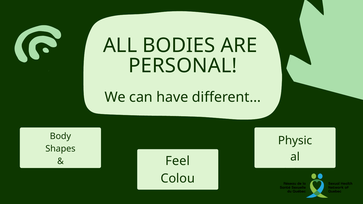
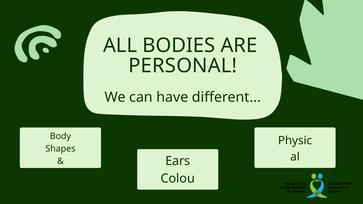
Feel: Feel -> Ears (178, 161)
